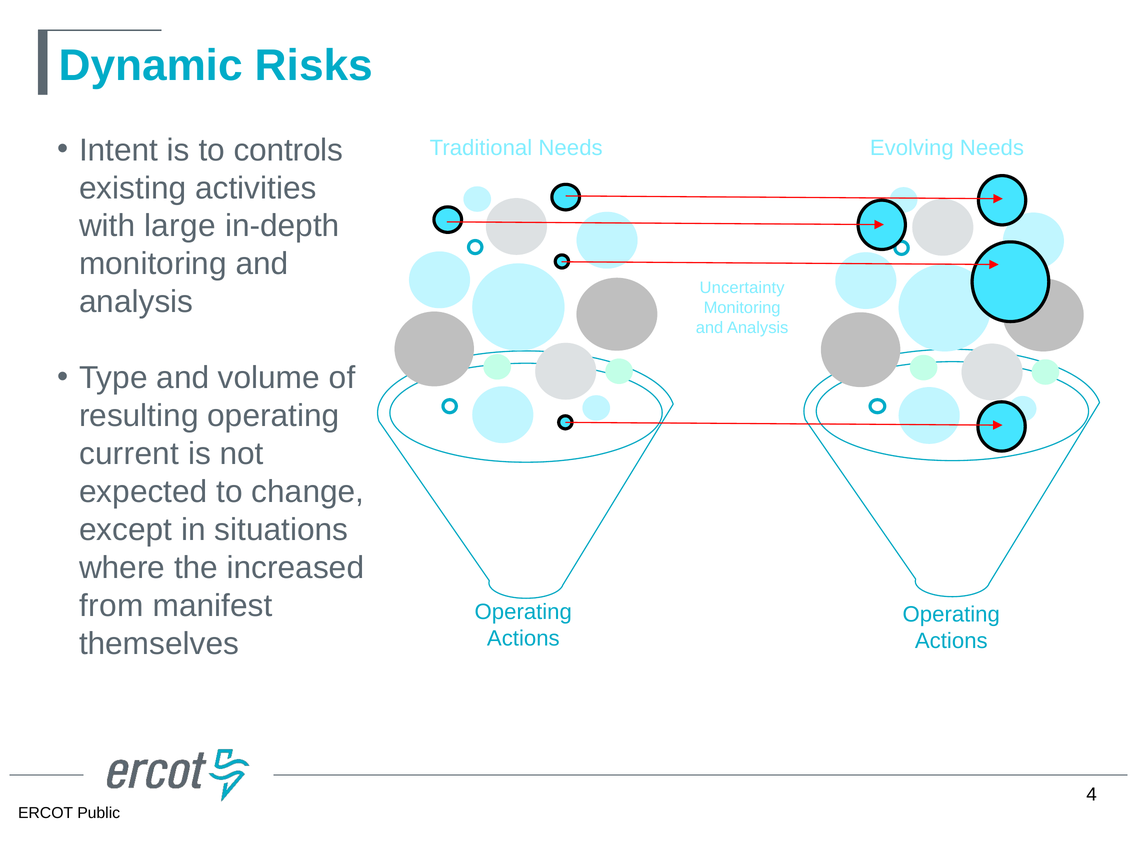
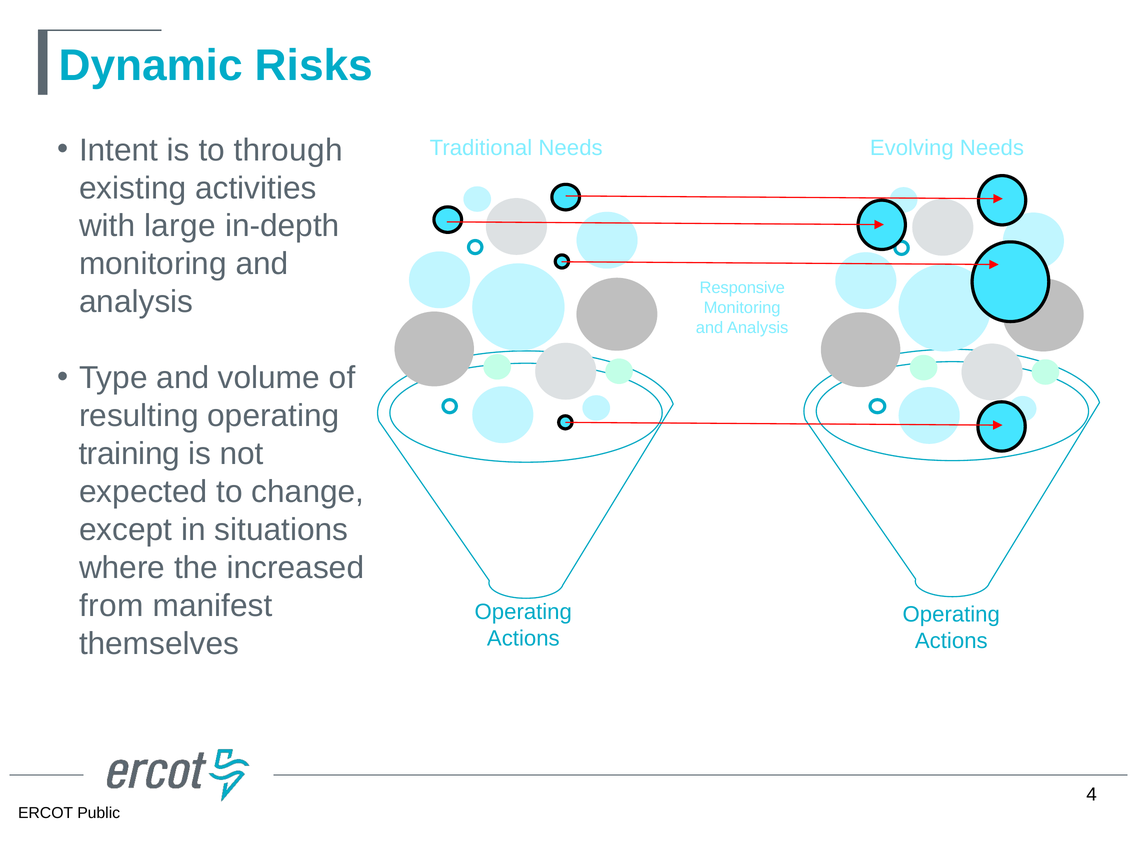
controls: controls -> through (288, 150)
Uncertainty: Uncertainty -> Responsive (742, 288)
current: current -> training (129, 454)
